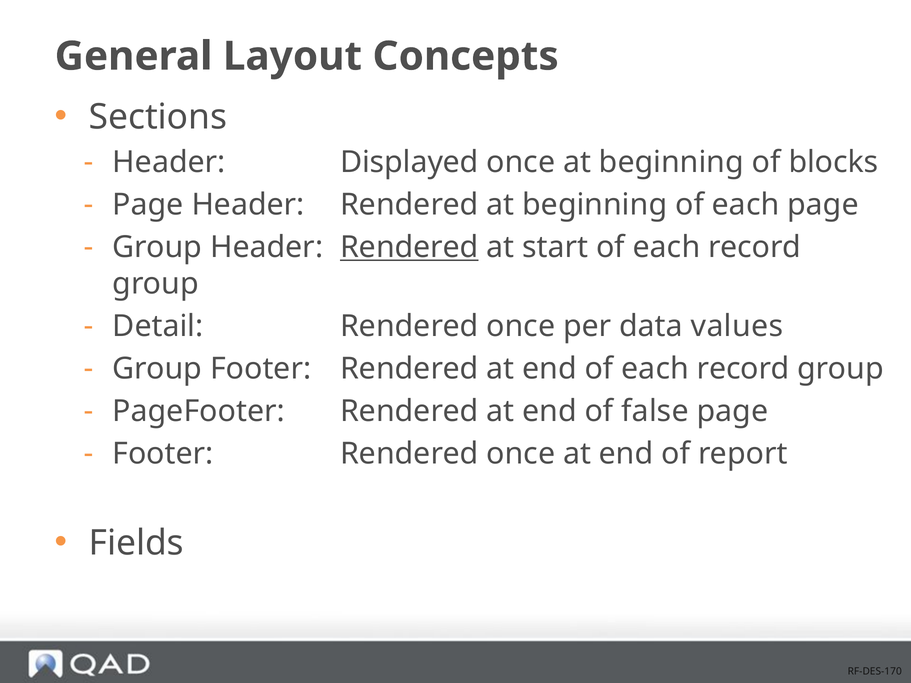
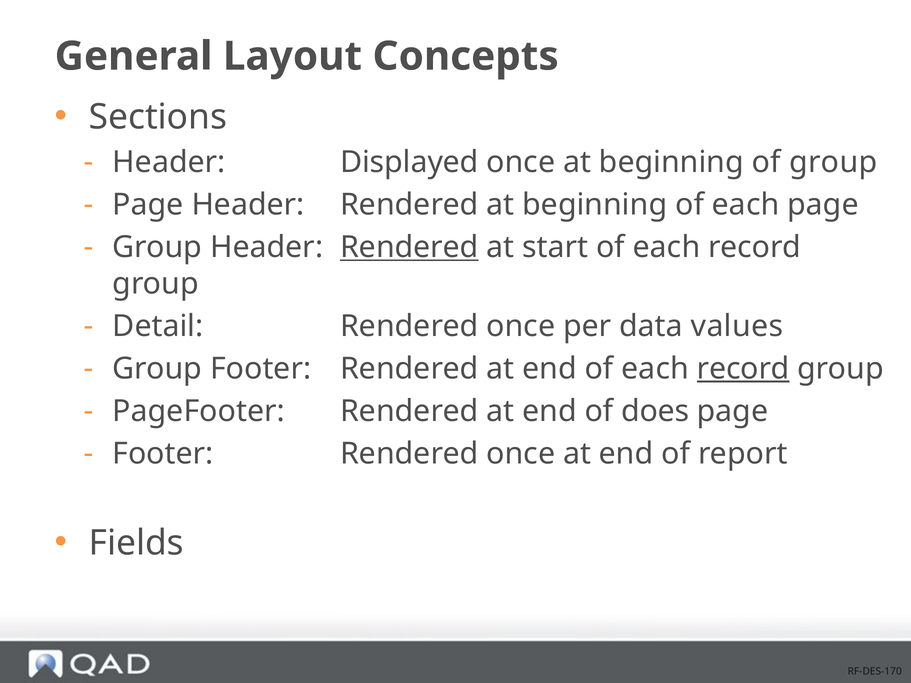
of blocks: blocks -> group (833, 162)
record underline: none -> present (743, 369)
false: false -> does (655, 411)
